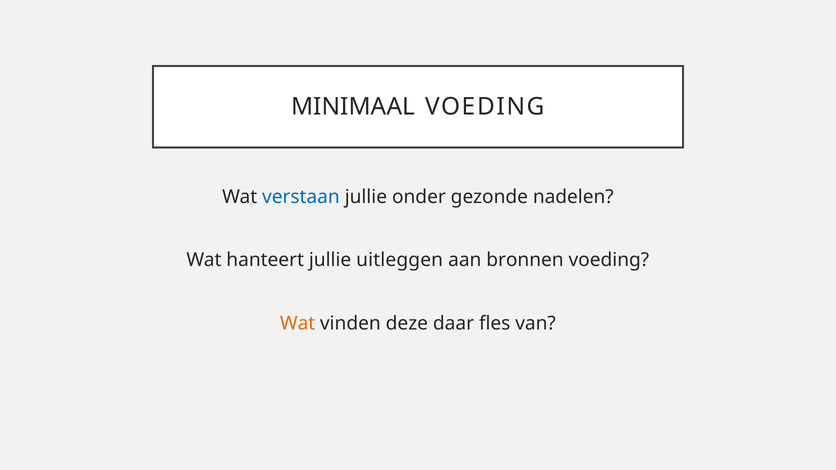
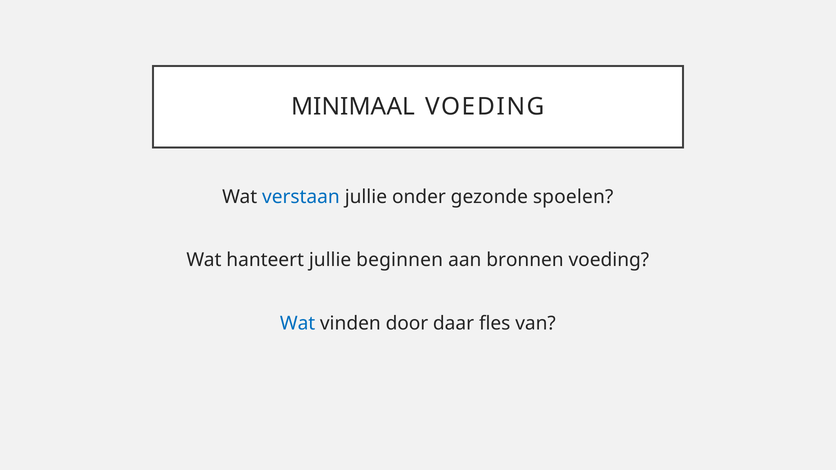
nadelen: nadelen -> spoelen (573, 197)
uitleggen: uitleggen -> beginnen (400, 260)
Wat colour: orange -> blue (298, 324)
deze: deze -> door (407, 324)
